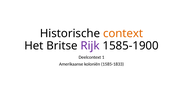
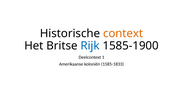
Rijk colour: purple -> blue (90, 46)
